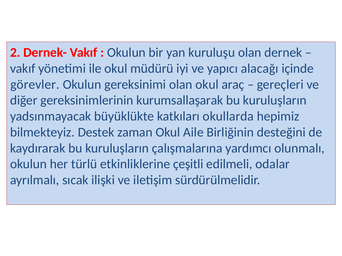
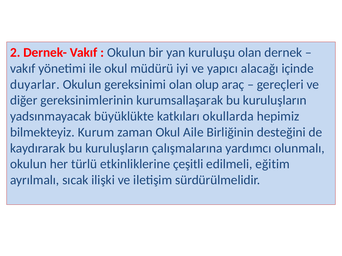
görevler: görevler -> duyarlar (35, 85)
olan okul: okul -> olup (207, 85)
Destek: Destek -> Kurum (96, 132)
odalar: odalar -> eğitim (273, 164)
